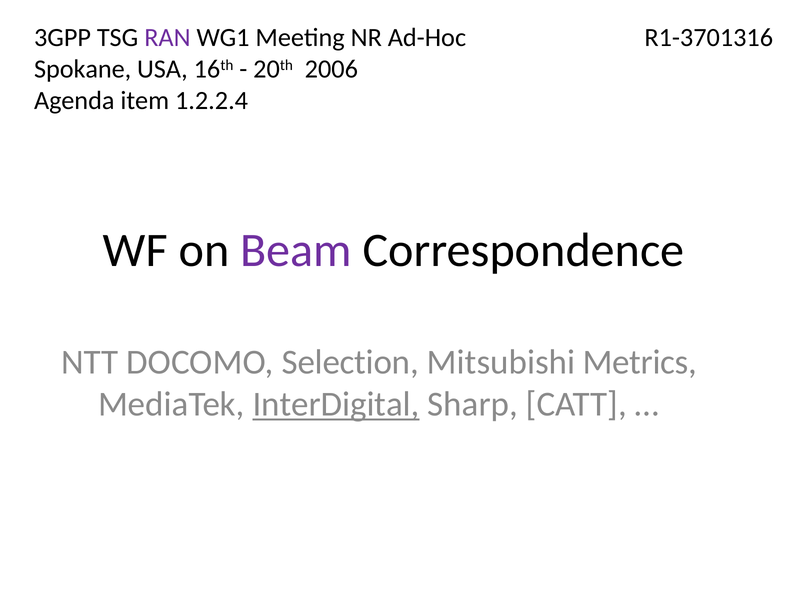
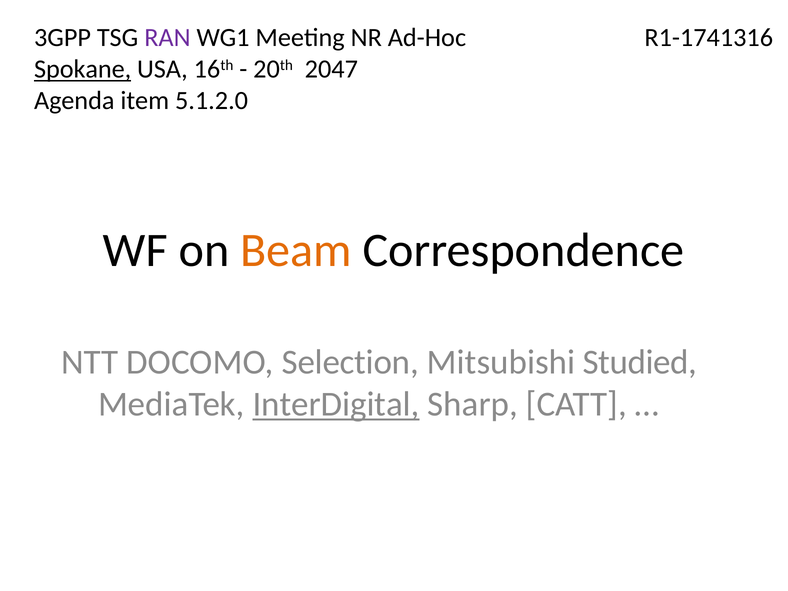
R1-3701316: R1-3701316 -> R1-1741316 (709, 38)
Spokane underline: none -> present (83, 69)
2006: 2006 -> 2047 (331, 69)
1.2.2.4: 1.2.2.4 -> 5.1.2.0 (212, 101)
Beam colour: purple -> orange (296, 250)
Metrics: Metrics -> Studied (640, 362)
